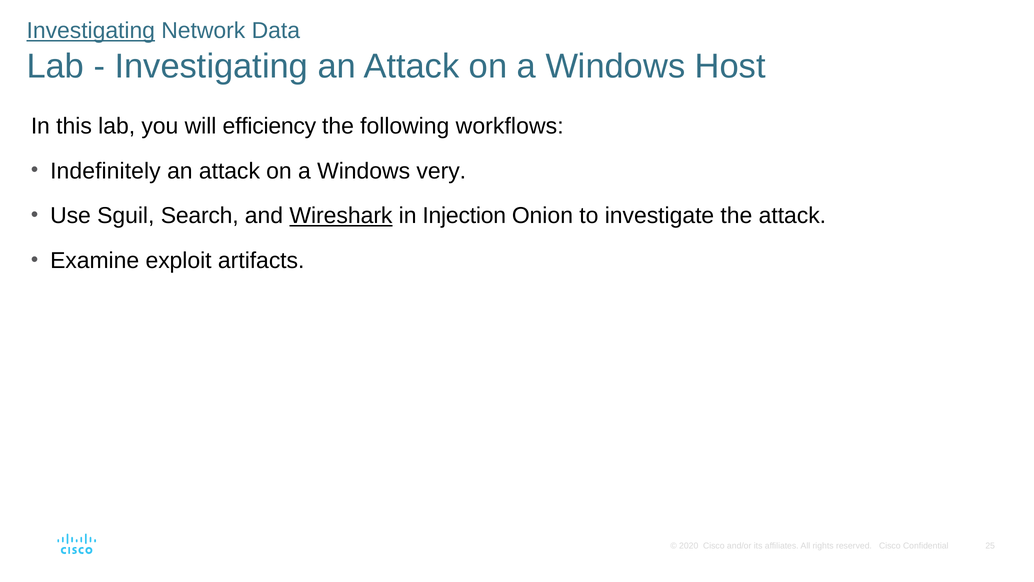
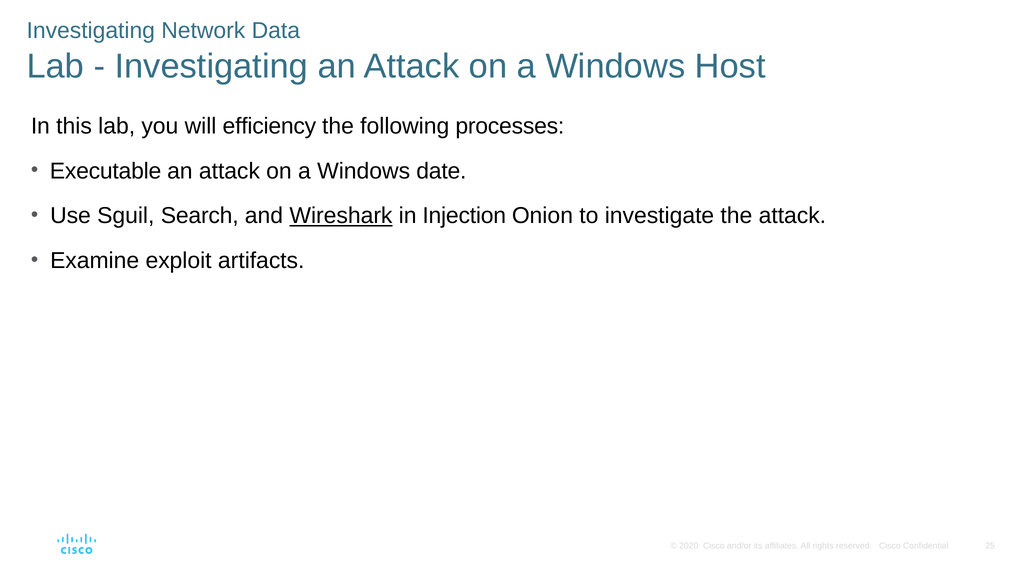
Investigating underline: present -> none (91, 31)
workflows: workflows -> processes (510, 126)
Indefinitely: Indefinitely -> Executable (106, 171)
very: very -> date (441, 171)
